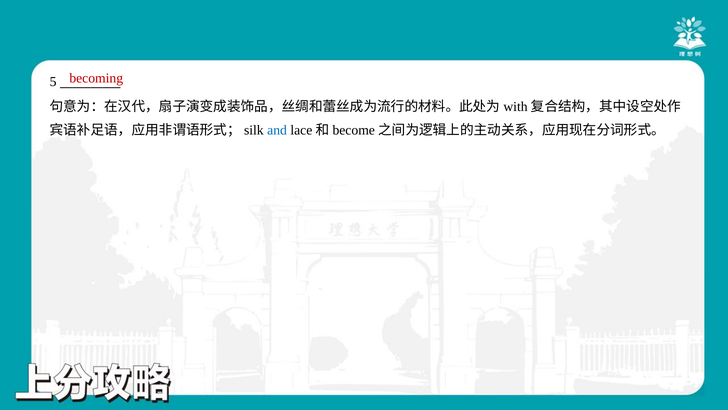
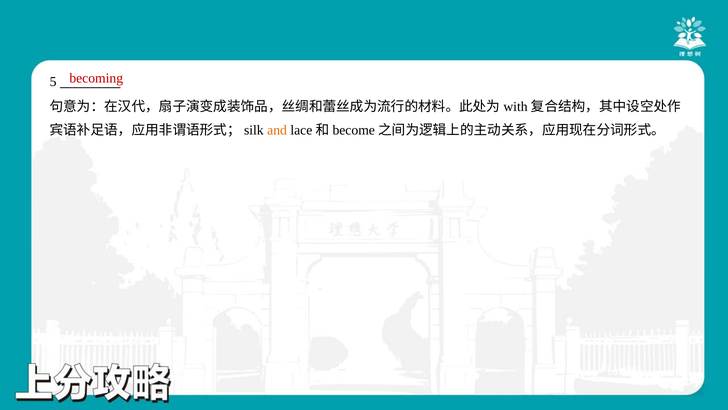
and colour: blue -> orange (277, 130)
